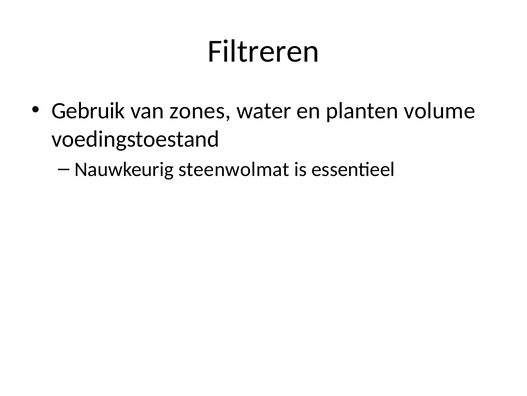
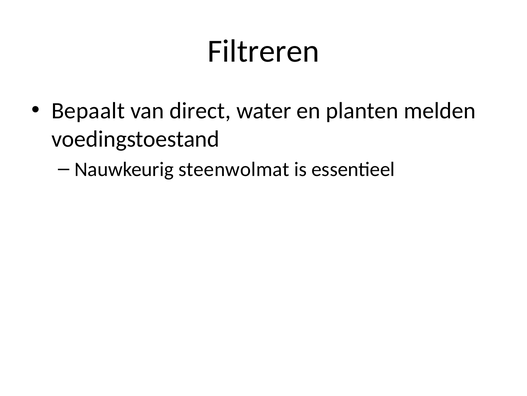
Gebruik: Gebruik -> Bepaalt (88, 111)
zones: zones -> direct (200, 111)
volume: volume -> melden (440, 111)
